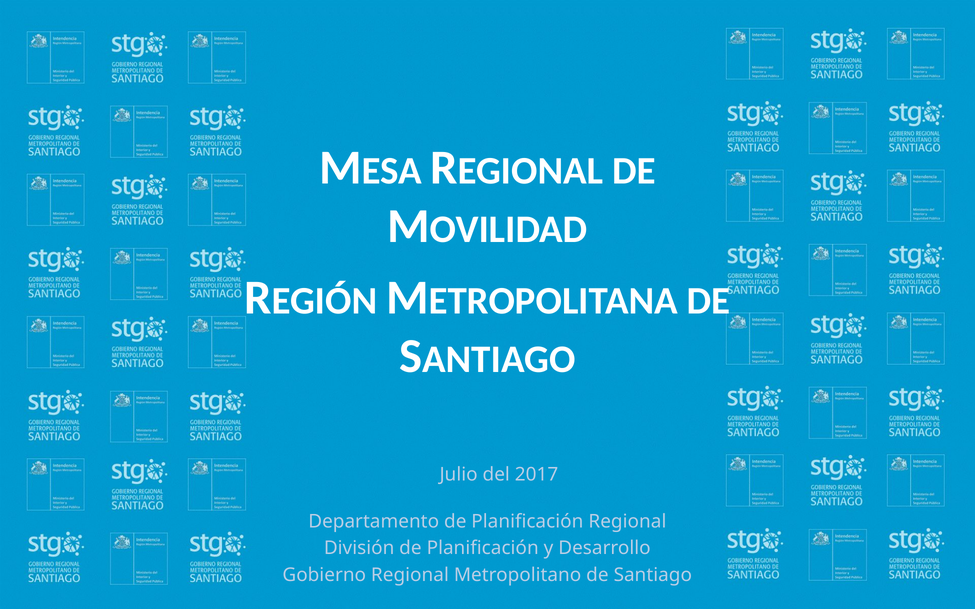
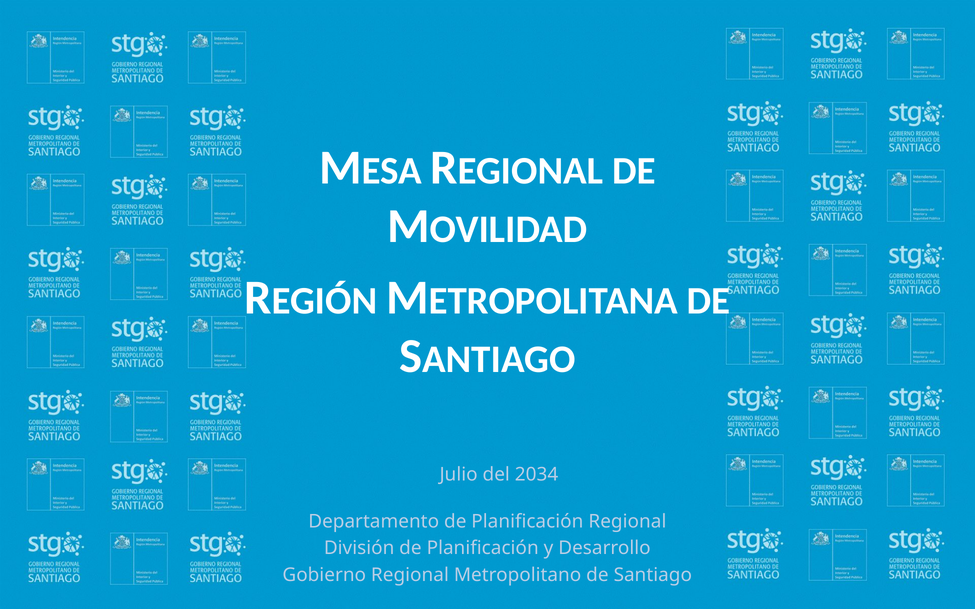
2017: 2017 -> 2034 (537, 475)
